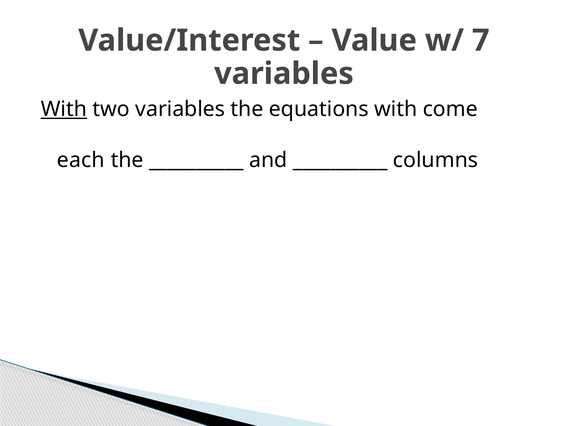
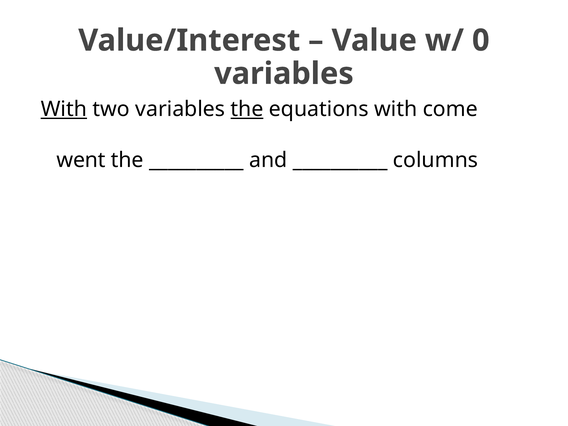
7: 7 -> 0 (481, 40)
the underline: none -> present (247, 109)
each: each -> went (81, 160)
